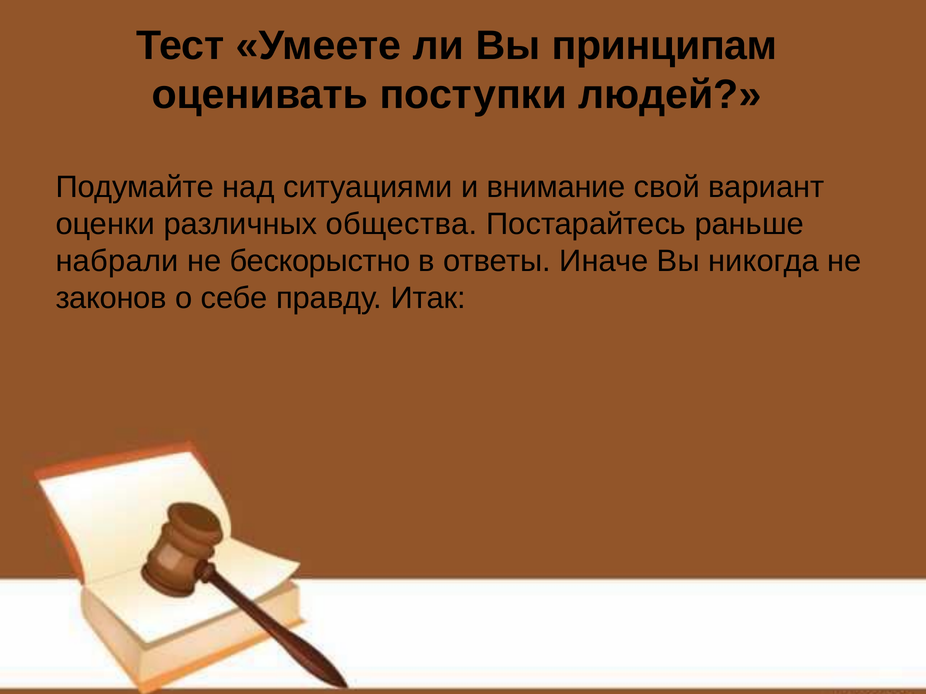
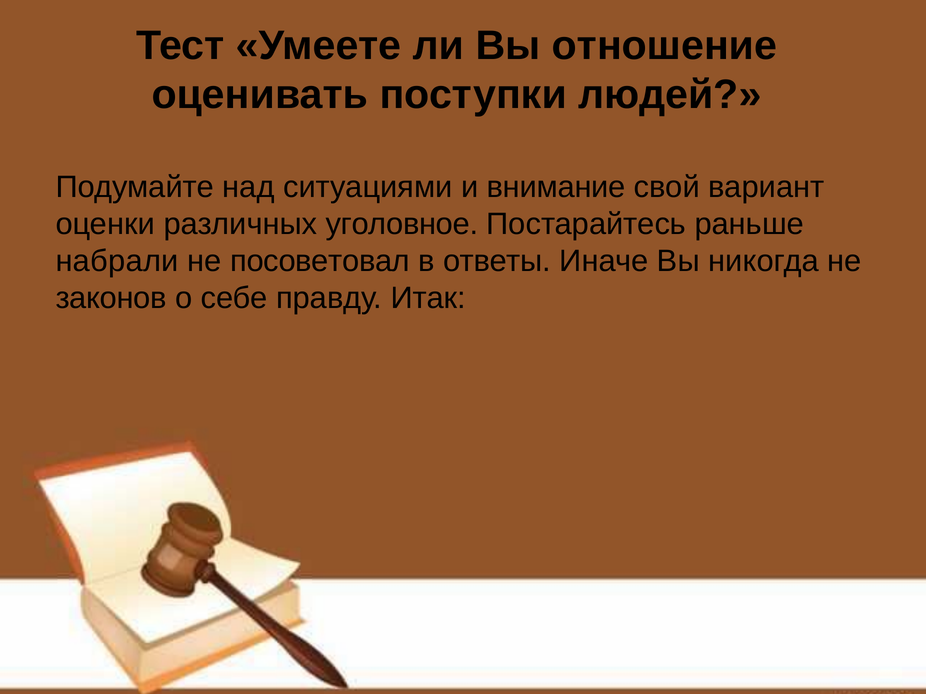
принципам: принципам -> отношение (664, 45)
общества: общества -> уголовное (402, 224)
бескорыстно: бескорыстно -> посоветовал (320, 261)
